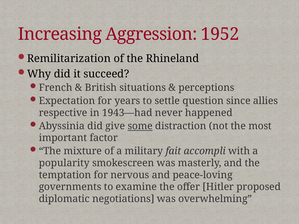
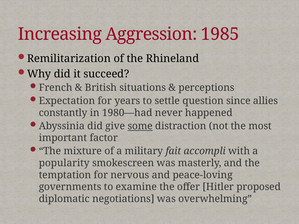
1952: 1952 -> 1985 (220, 34)
respective: respective -> constantly (63, 113)
1943—had: 1943—had -> 1980—had (127, 113)
